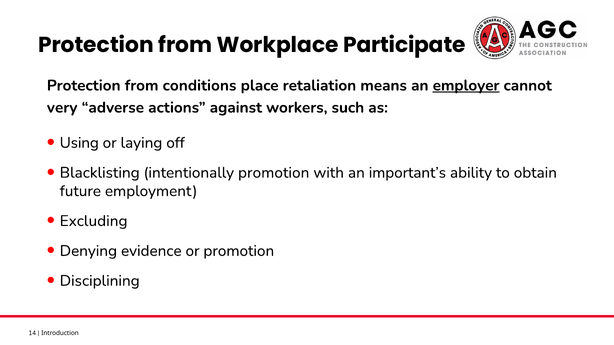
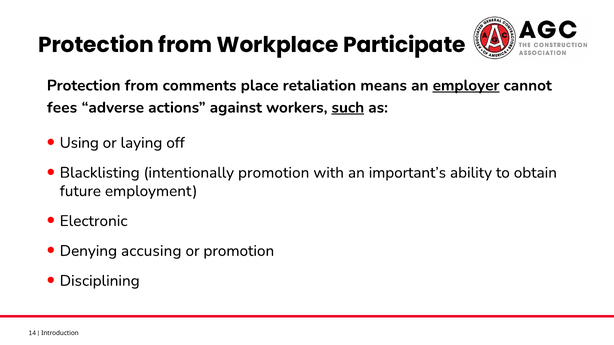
conditions: conditions -> comments (200, 86)
very: very -> fees (62, 108)
such underline: none -> present (348, 108)
Excluding: Excluding -> Electronic (94, 221)
evidence: evidence -> accusing (151, 251)
